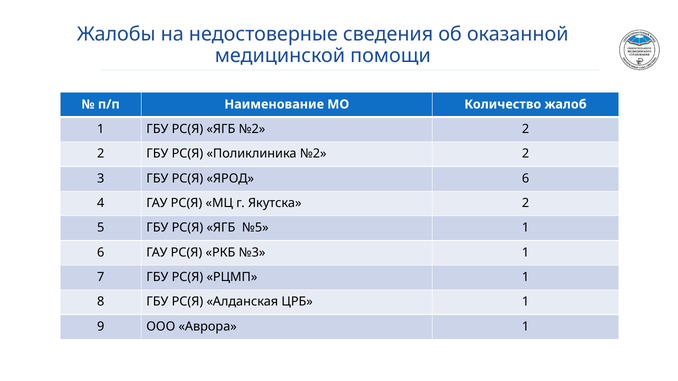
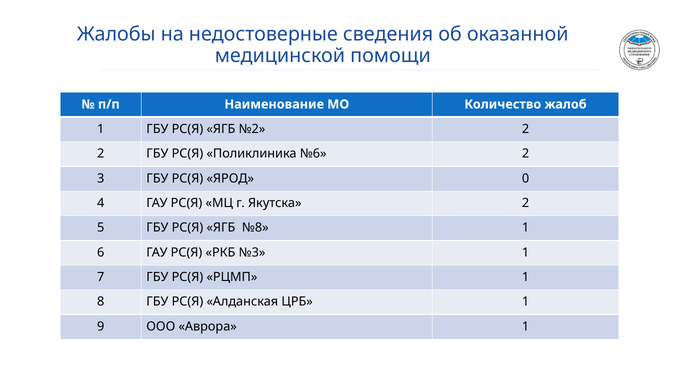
Поликлиника №2: №2 -> №6 (313, 154)
ЯРОД 6: 6 -> 0 (526, 179)
№5: №5 -> №8 (255, 228)
